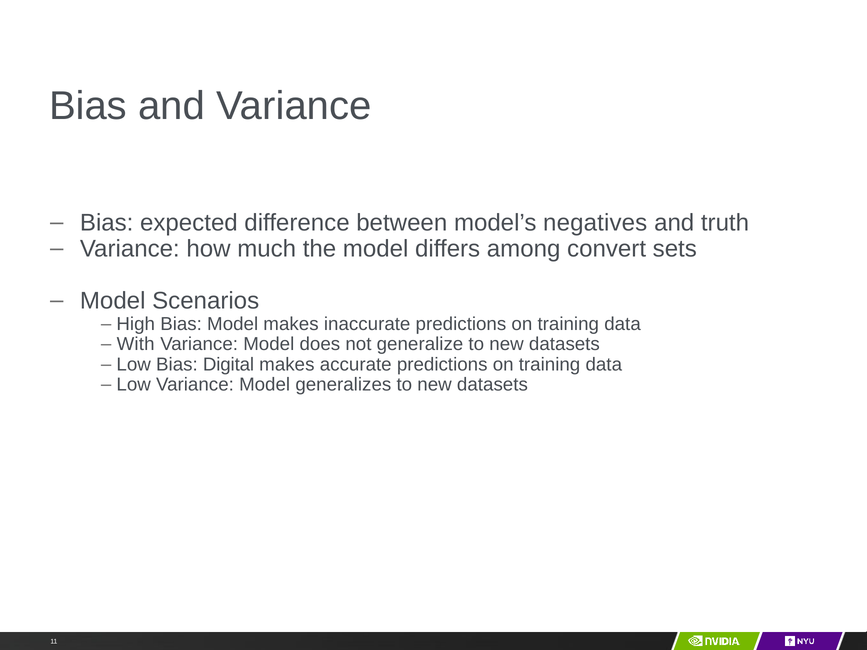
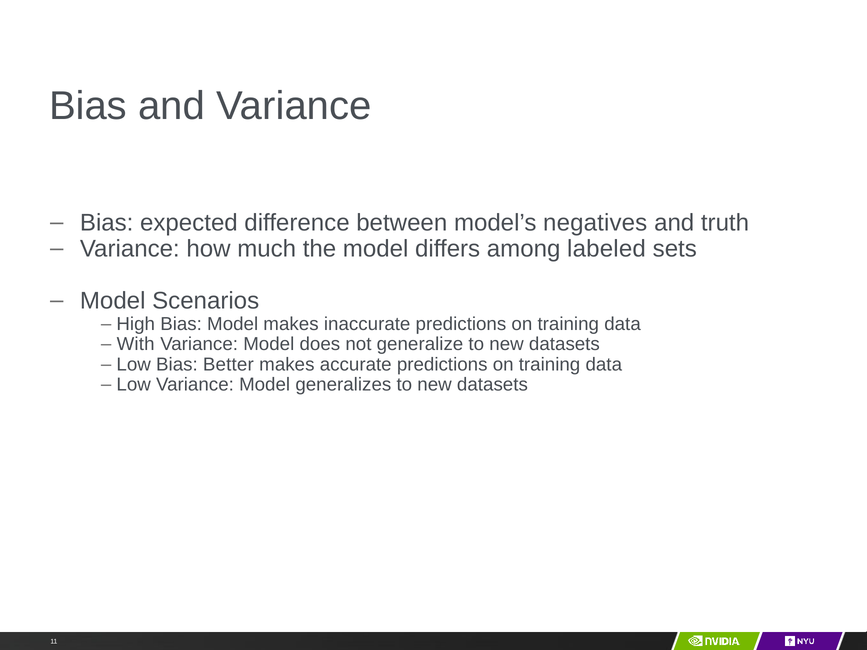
convert: convert -> labeled (606, 249)
Digital: Digital -> Better (228, 365)
